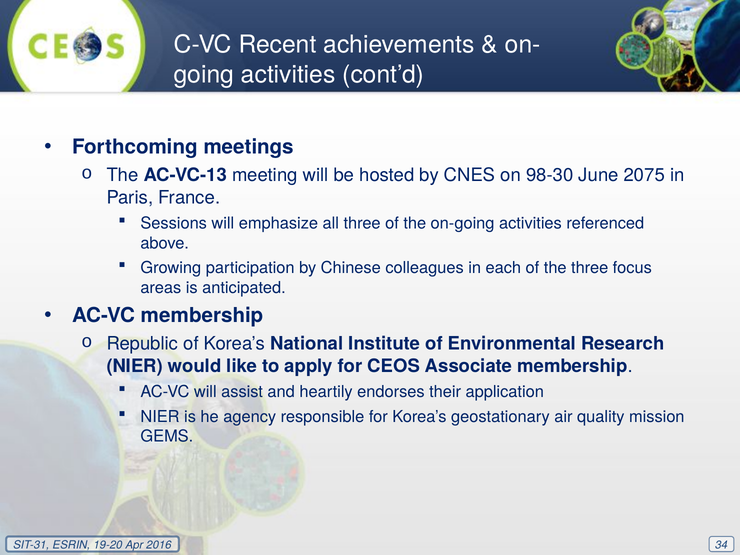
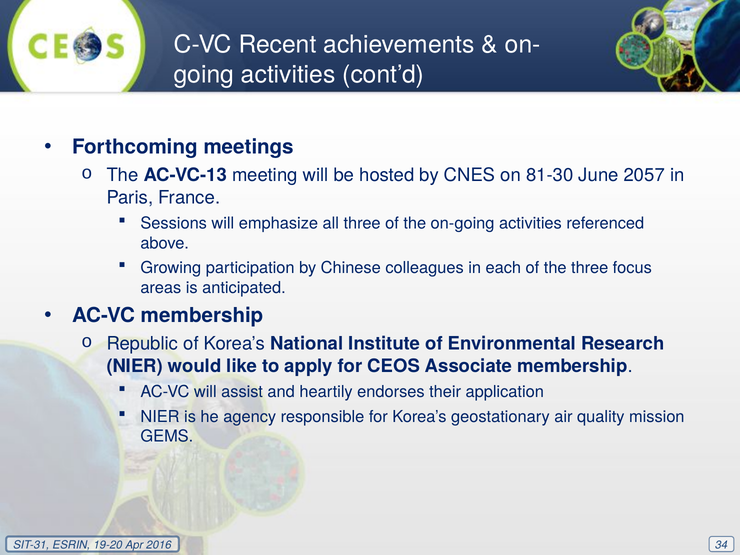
98-30: 98-30 -> 81-30 (550, 175)
2075: 2075 -> 2057 (644, 175)
